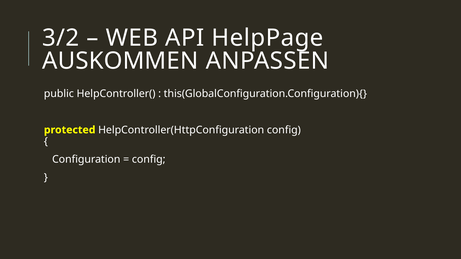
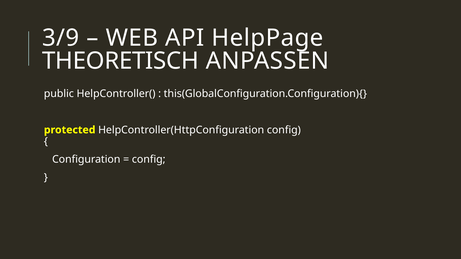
3/2: 3/2 -> 3/9 (61, 38)
AUSKOMMEN: AUSKOMMEN -> THEORETISCH (120, 61)
